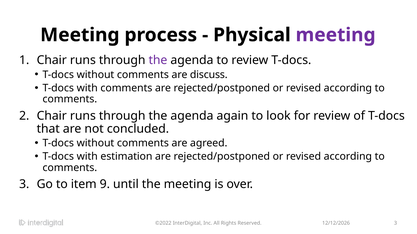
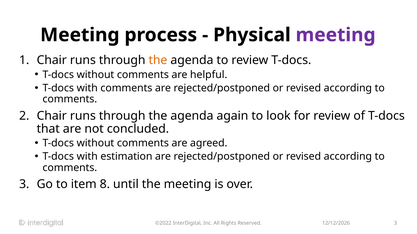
the colour: purple -> orange (158, 60)
discuss: discuss -> helpful (209, 75)
9: 9 -> 8 (105, 185)
